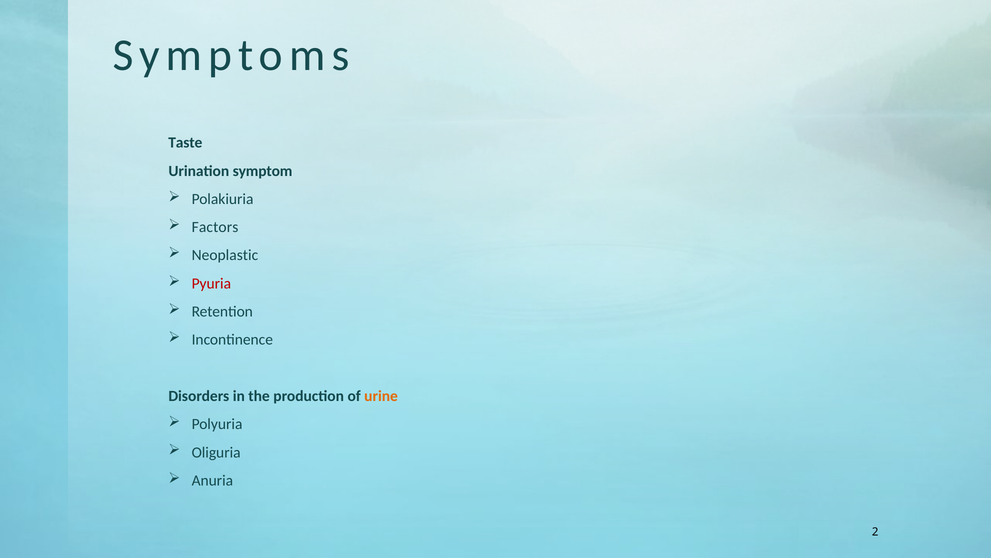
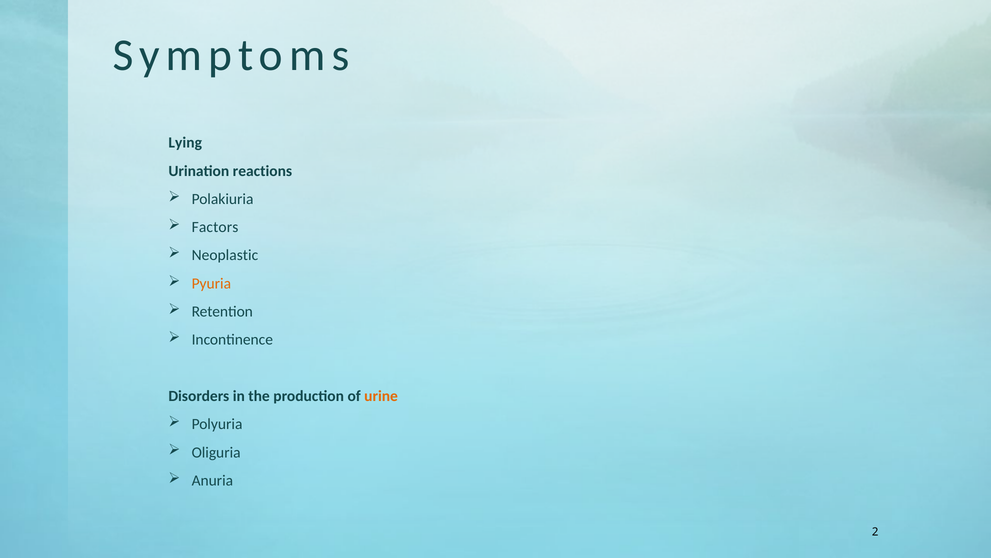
Taste: Taste -> Lying (185, 143)
symptom: symptom -> reactions (262, 171)
Pyuria colour: red -> orange (211, 283)
